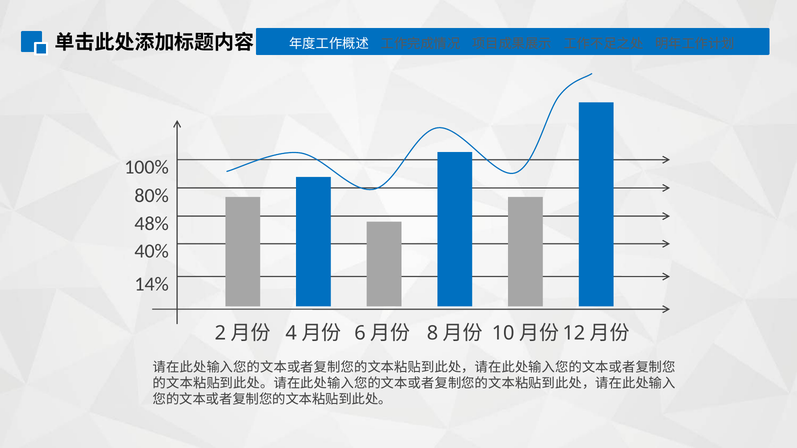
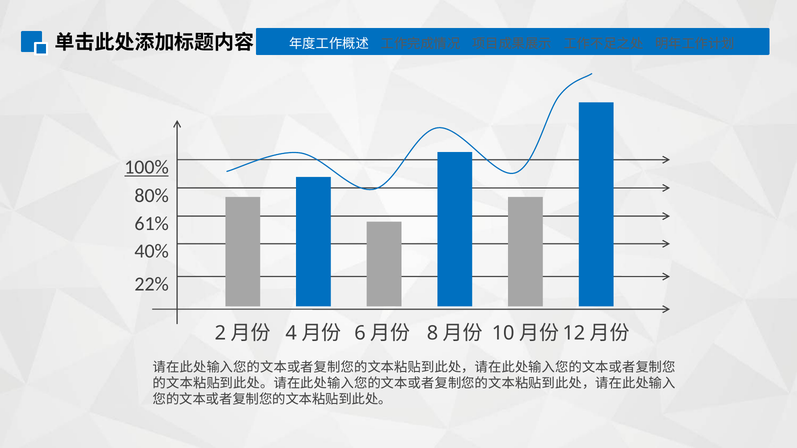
100% underline: none -> present (146, 167)
48%: 48% -> 61% (152, 224)
14%: 14% -> 22% (152, 284)
